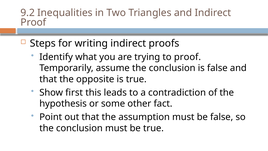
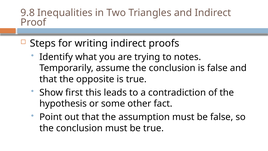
9.2: 9.2 -> 9.8 (28, 13)
to proof: proof -> notes (187, 57)
